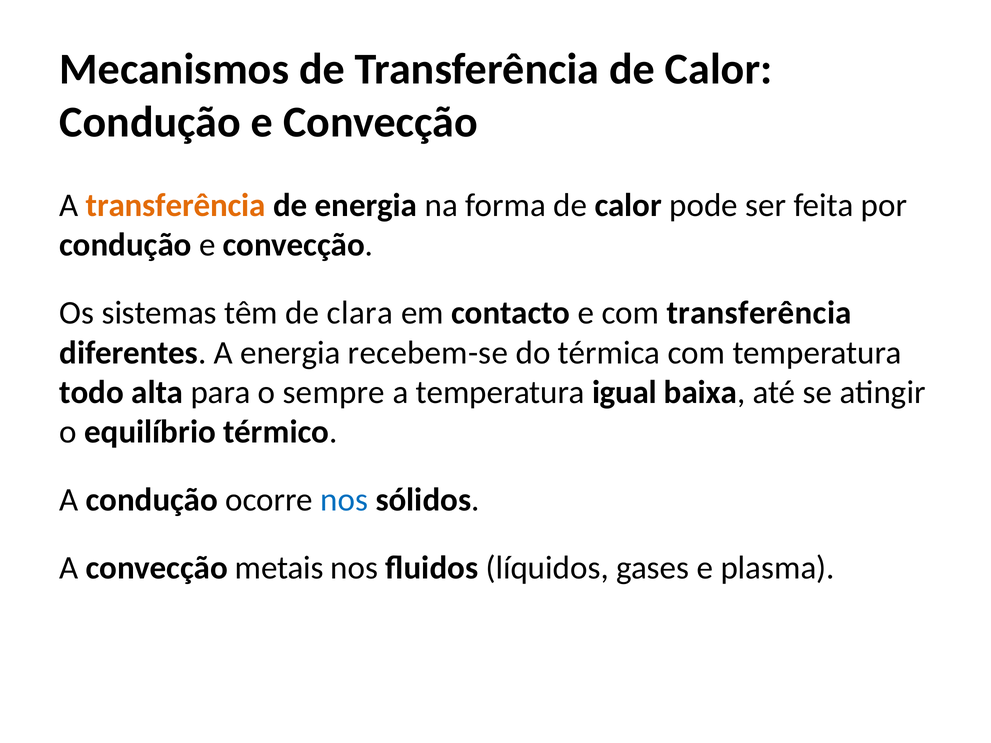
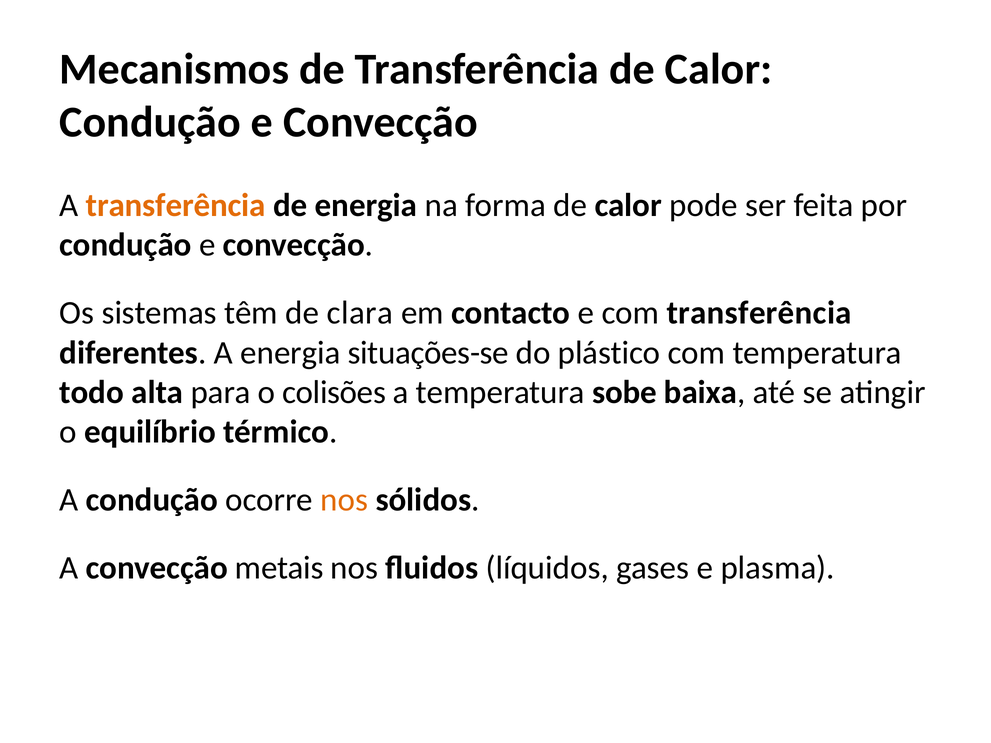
recebem-se: recebem-se -> situações-se (428, 353)
térmica: térmica -> plástico (609, 353)
sempre: sempre -> colisões (334, 392)
igual: igual -> sobe (624, 392)
nos colour: blue -> orange (344, 500)
